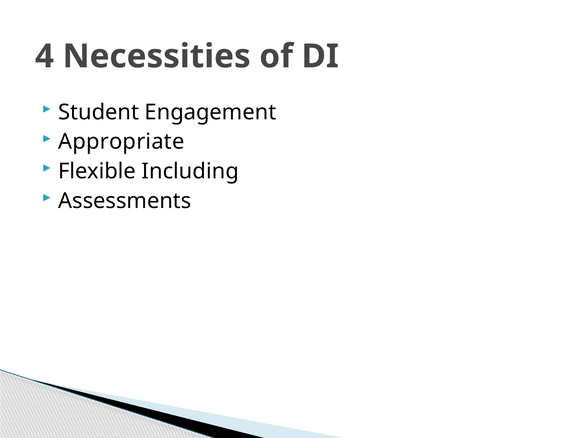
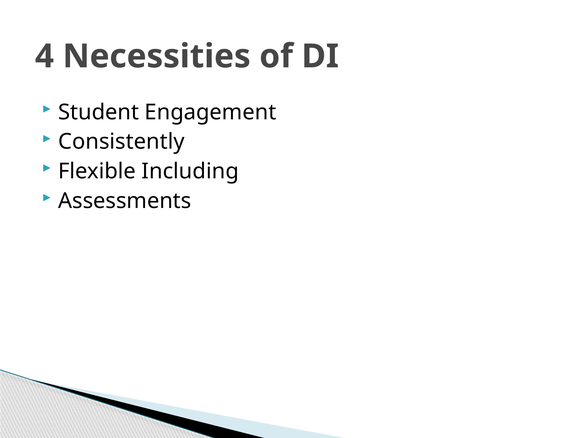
Appropriate: Appropriate -> Consistently (121, 142)
